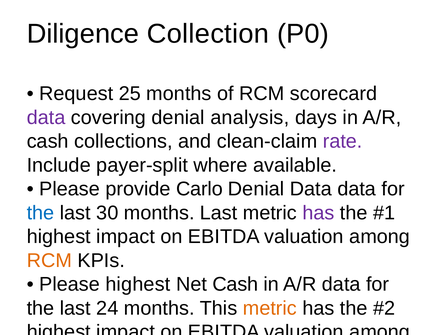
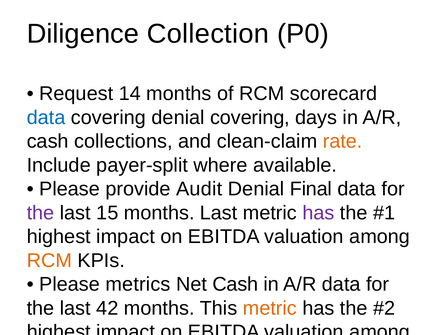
25: 25 -> 14 (130, 94)
data colour: purple -> blue (46, 118)
denial analysis: analysis -> covering (250, 118)
rate colour: purple -> orange (343, 141)
Carlo: Carlo -> Audit (199, 189)
Denial Data: Data -> Final (311, 189)
the colour: blue -> purple (41, 213)
30: 30 -> 15 (107, 213)
Please highest: highest -> metrics (138, 285)
24: 24 -> 42 (107, 308)
